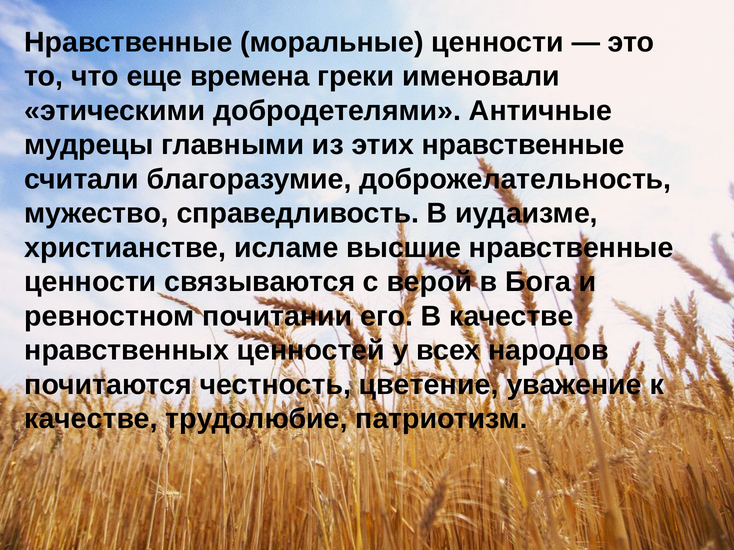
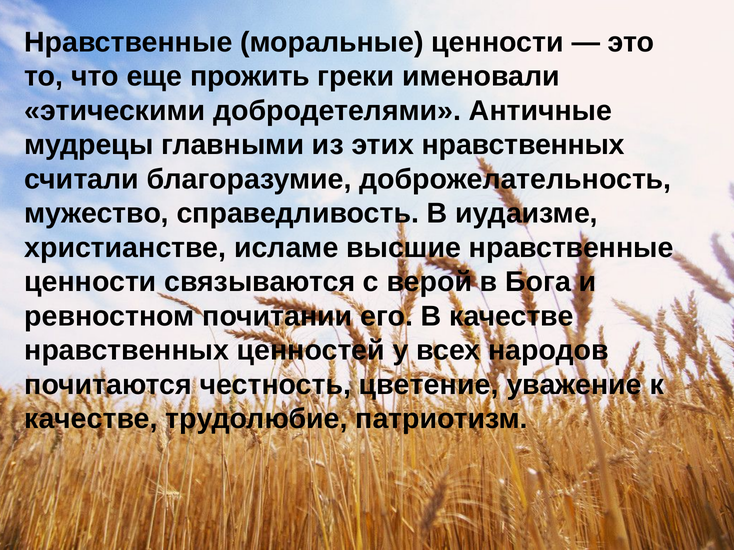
времена: времена -> прожить (250, 76)
этих нравственные: нравственные -> нравственных (523, 145)
